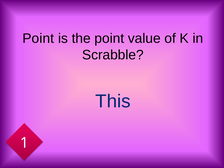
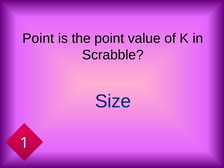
This: This -> Size (113, 101)
